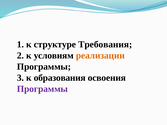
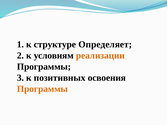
Требования: Требования -> Определяет (105, 45)
образования: образования -> позитивных (60, 78)
Программы colour: purple -> orange (42, 89)
